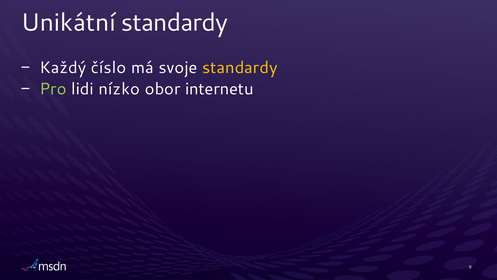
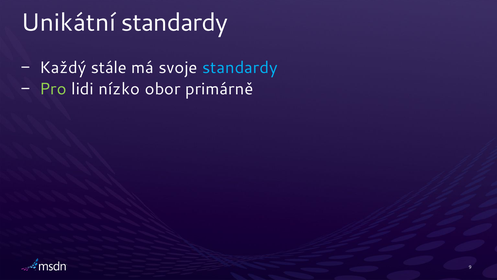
číslo: číslo -> stále (109, 68)
standardy colour: yellow -> light blue (240, 68)
internetu: internetu -> primárně (219, 89)
